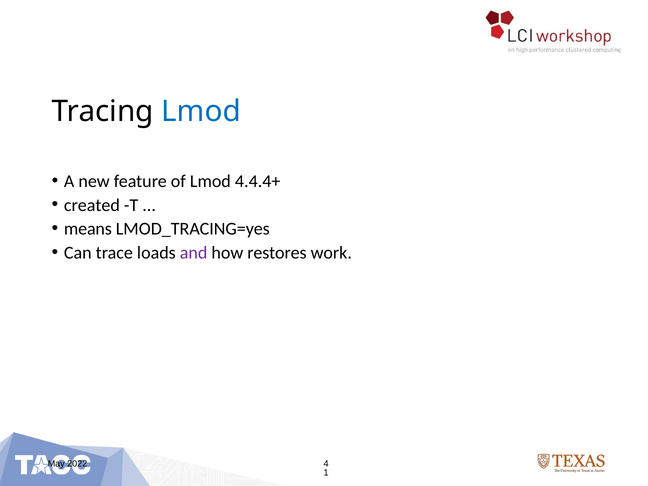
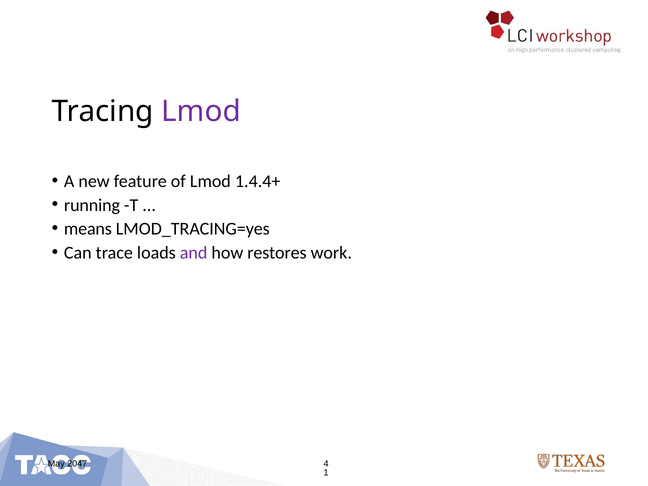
Lmod colour: blue -> purple (201, 111)
4.4.4+: 4.4.4+ -> 1.4.4+ (258, 181)
created: created -> running (92, 205)
2022: 2022 -> 2047 (77, 464)
